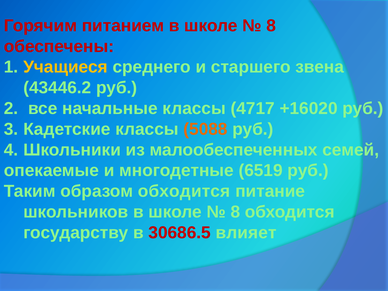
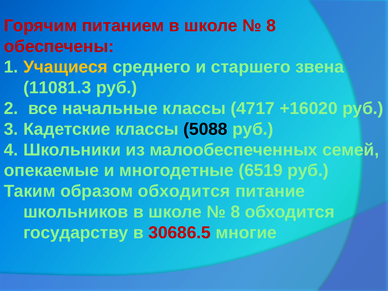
43446.2: 43446.2 -> 11081.3 (57, 88)
5088 colour: orange -> black (205, 129)
влияет: влияет -> многие (246, 233)
